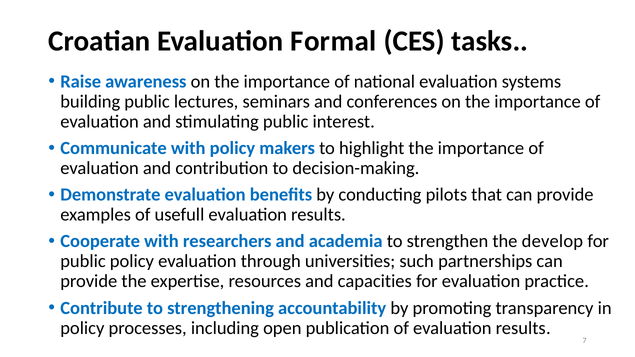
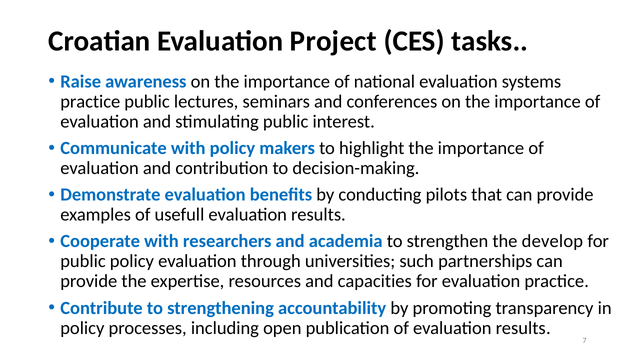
Formal: Formal -> Project (333, 41)
building: building -> practice (90, 102)
